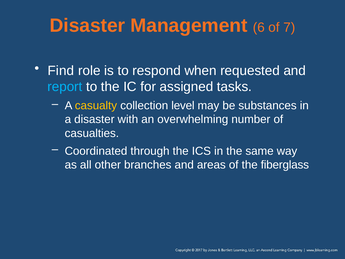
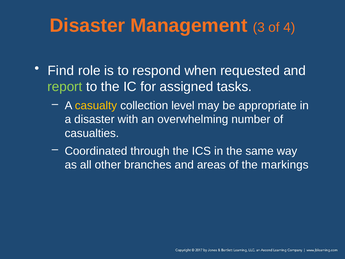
6: 6 -> 3 (259, 27)
7: 7 -> 4 (289, 27)
report colour: light blue -> light green (65, 87)
substances: substances -> appropriate (268, 105)
fiberglass: fiberglass -> markings (285, 165)
